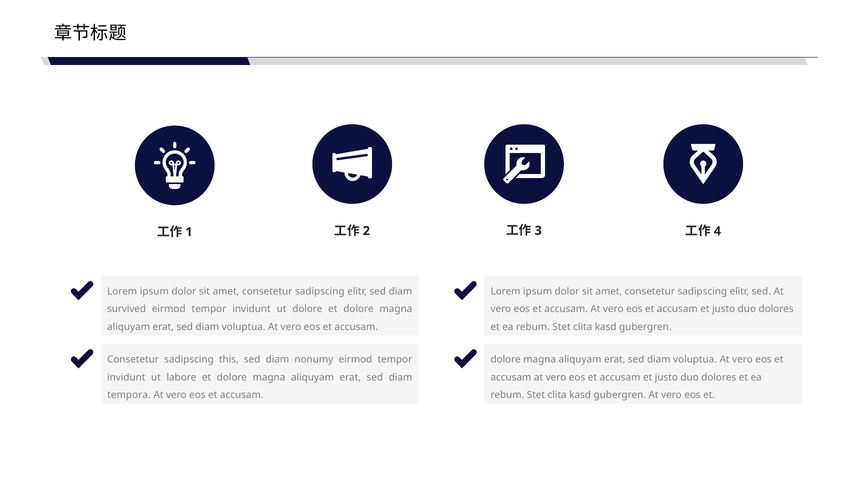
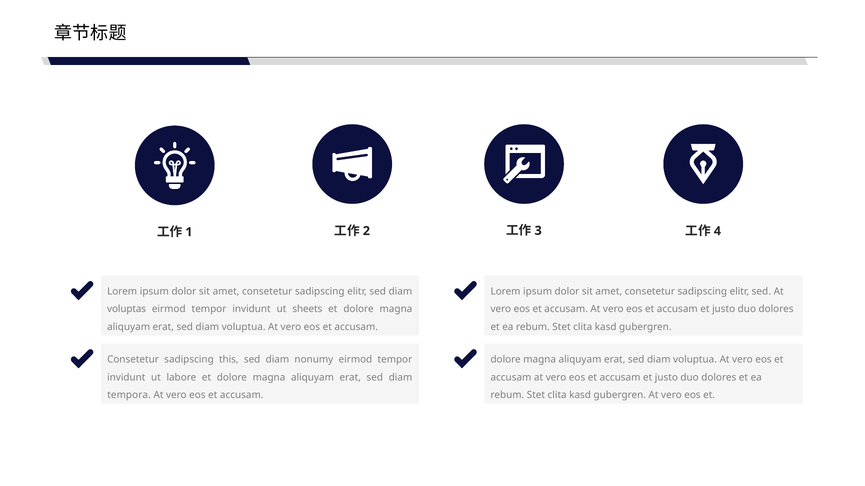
survived: survived -> voluptas (127, 310)
ut dolore: dolore -> sheets (307, 310)
